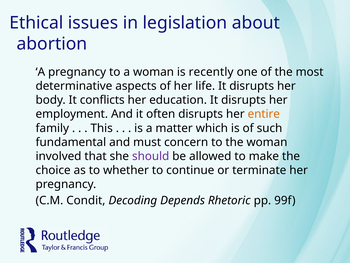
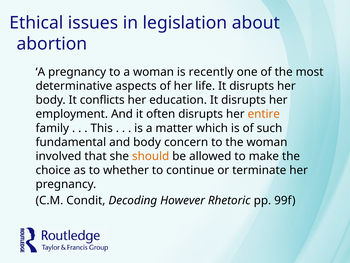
and must: must -> body (147, 142)
should colour: purple -> orange (151, 156)
Depends: Depends -> However (183, 200)
